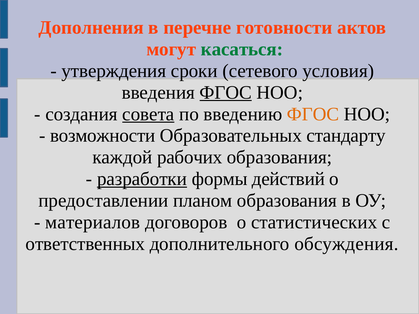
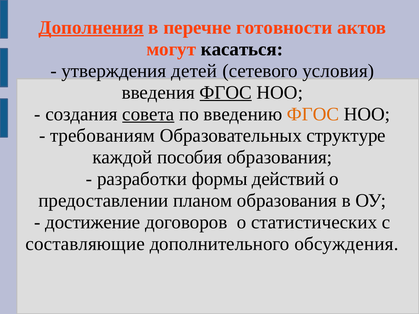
Дополнения underline: none -> present (91, 27)
касаться colour: green -> black (242, 49)
сроки: сроки -> детей (194, 71)
возможности: возможности -> требованиям (103, 136)
стандарту: стандарту -> структуре (346, 136)
рабочих: рабочих -> пособия (190, 157)
разработки underline: present -> none (142, 179)
материалов: материалов -> достижение (93, 222)
ответственных: ответственных -> составляющие (85, 244)
